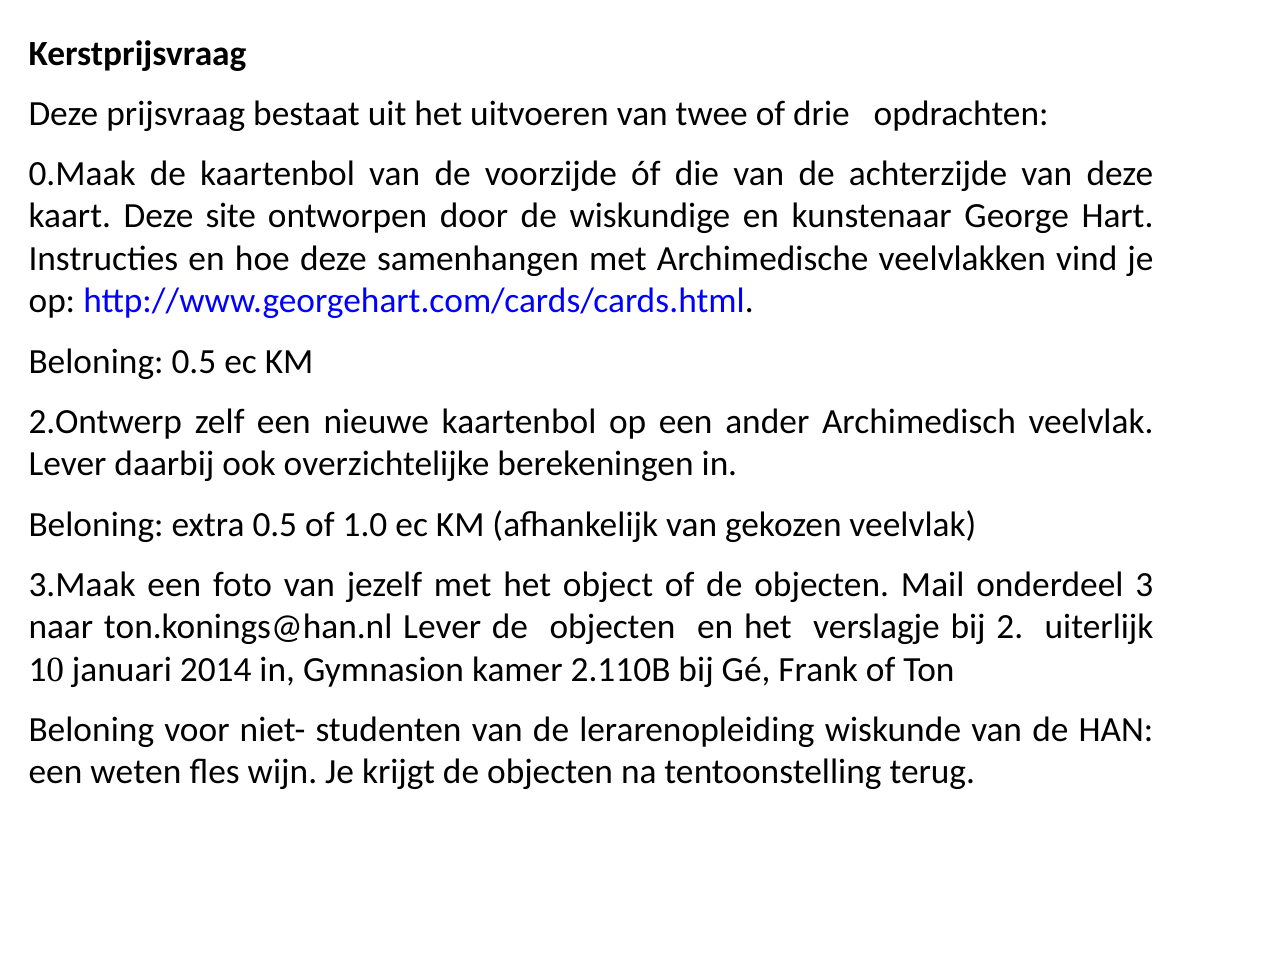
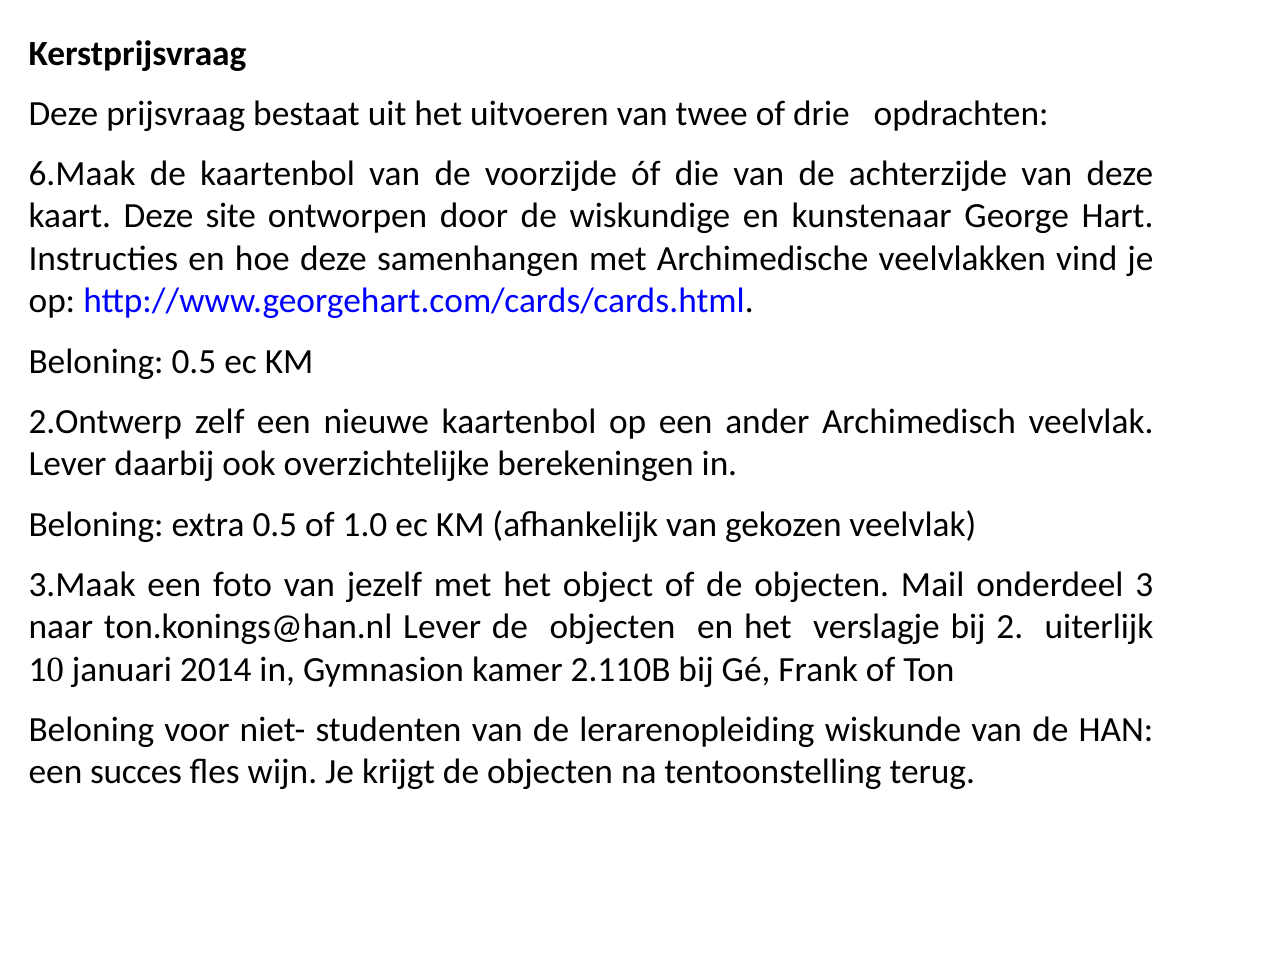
0.Maak: 0.Maak -> 6.Maak (82, 174)
weten: weten -> succes (136, 772)
